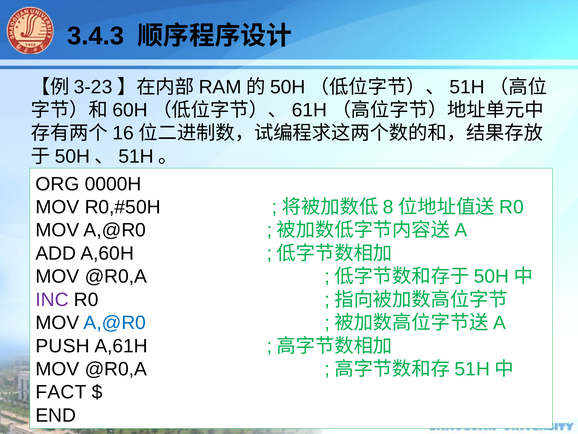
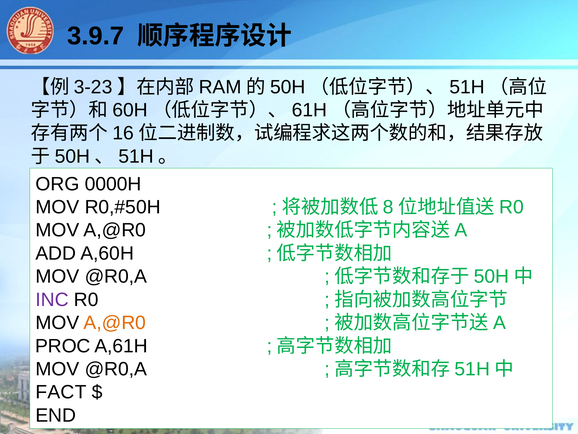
3.4.3: 3.4.3 -> 3.9.7 (96, 36)
A,@R0 colour: blue -> orange (115, 322)
PUSH: PUSH -> PROC (63, 346)
